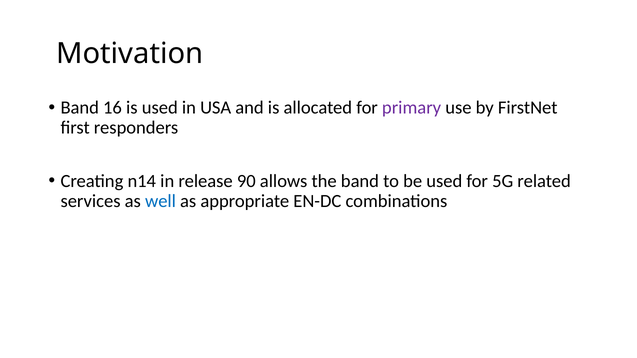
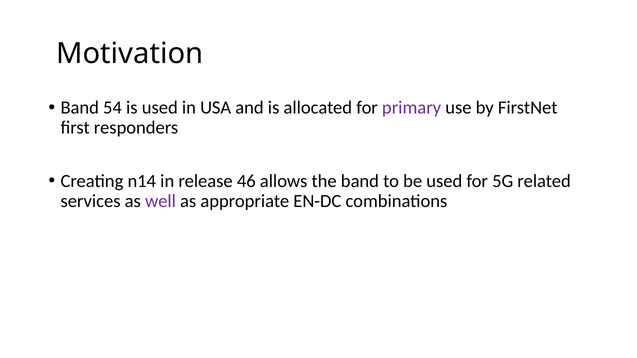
16: 16 -> 54 (112, 108)
90: 90 -> 46 (246, 181)
well colour: blue -> purple (160, 201)
